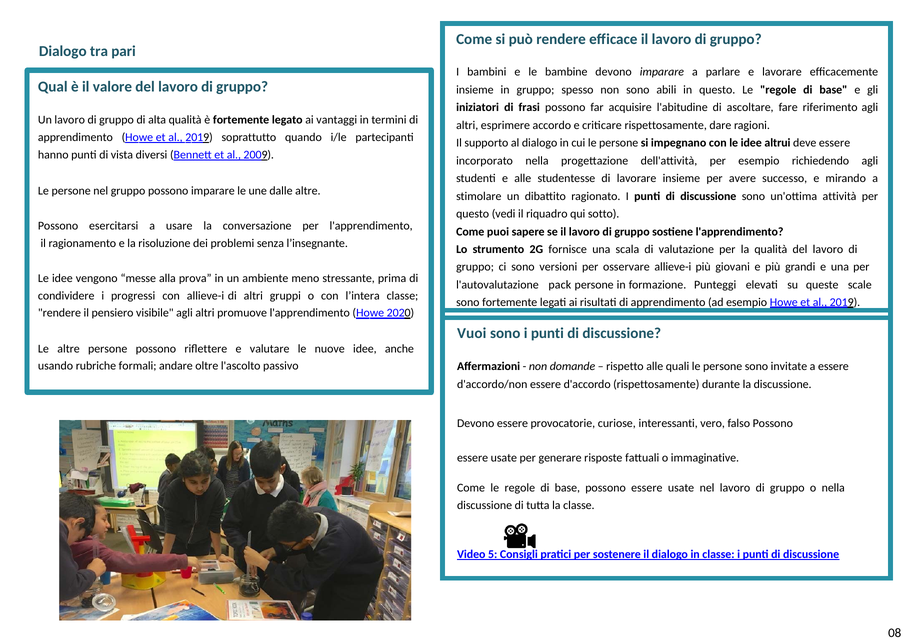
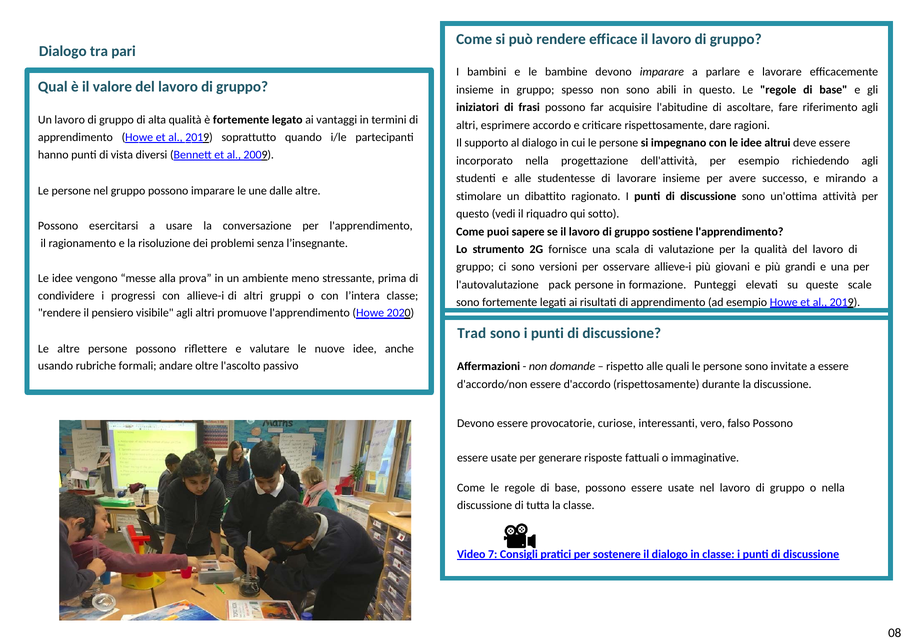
Vuoi: Vuoi -> Trad (472, 333)
5: 5 -> 7 (493, 555)
